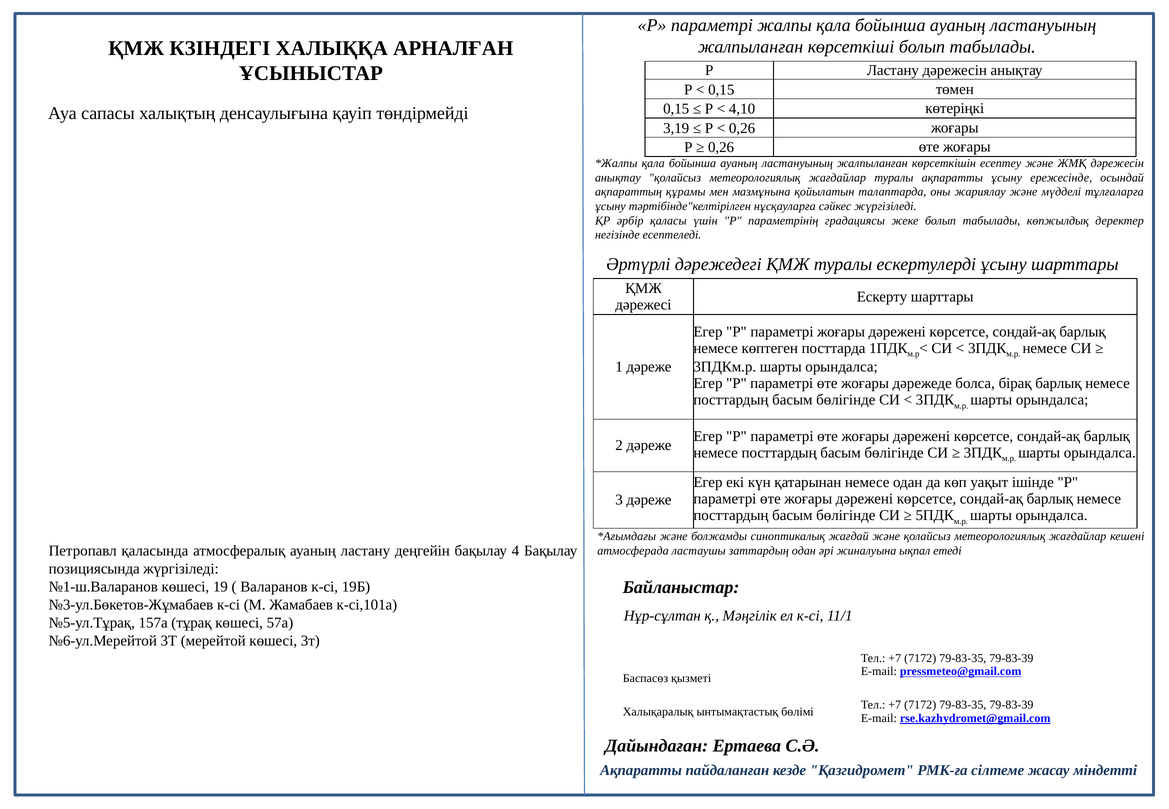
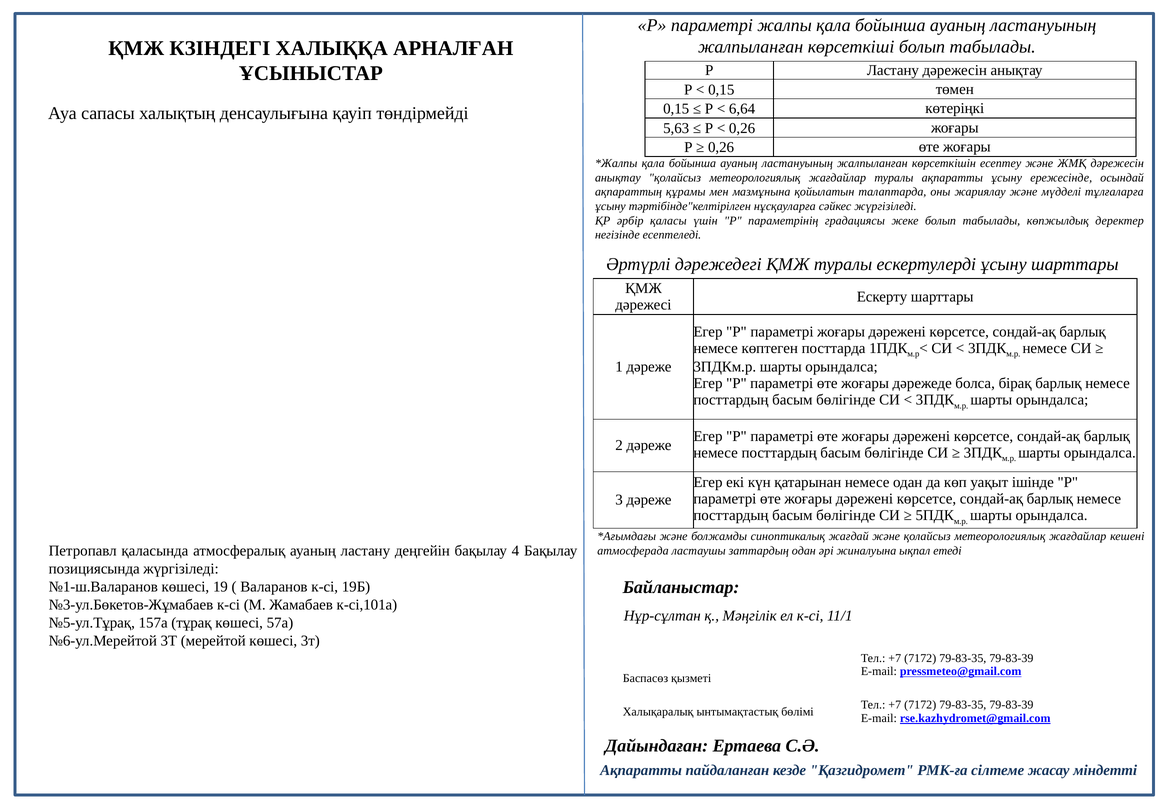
4,10: 4,10 -> 6,64 (742, 109)
3,19: 3,19 -> 5,63 (676, 128)
